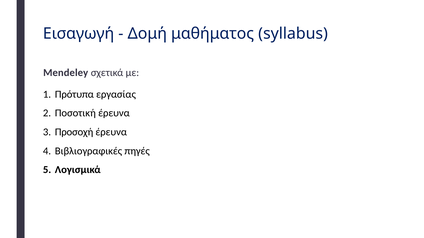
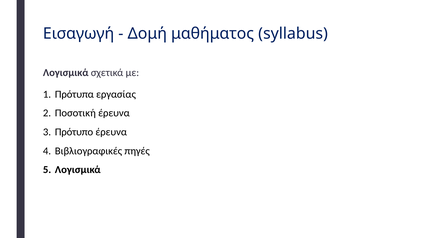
Mendeley: Mendeley -> Λογισμικά (66, 73)
Προσοχή: Προσοχή -> Πρότυπο (74, 132)
